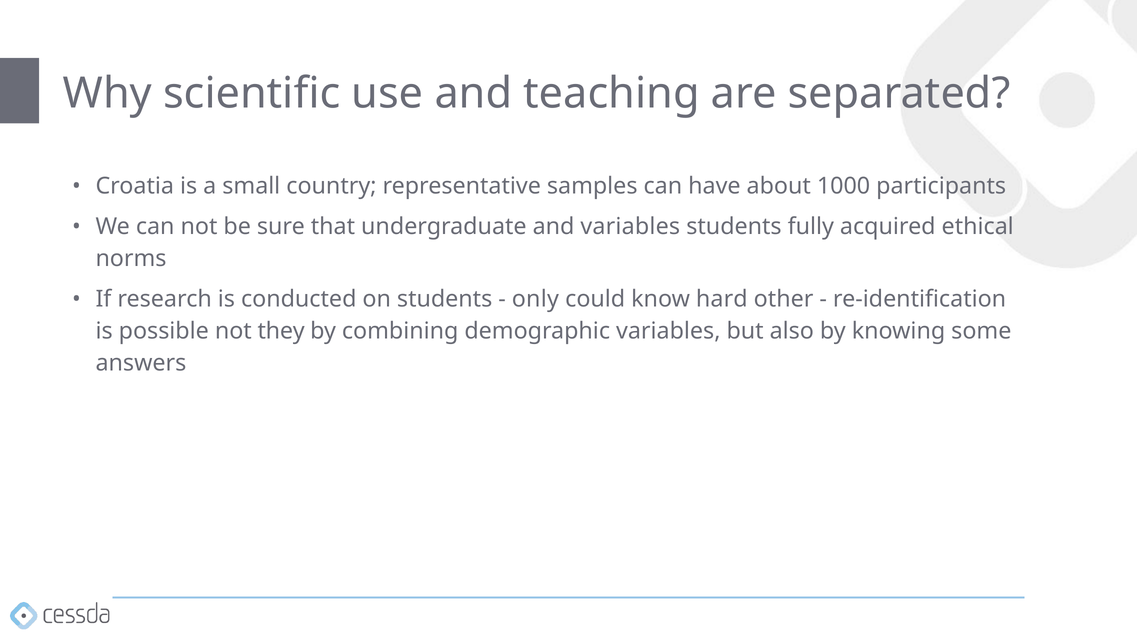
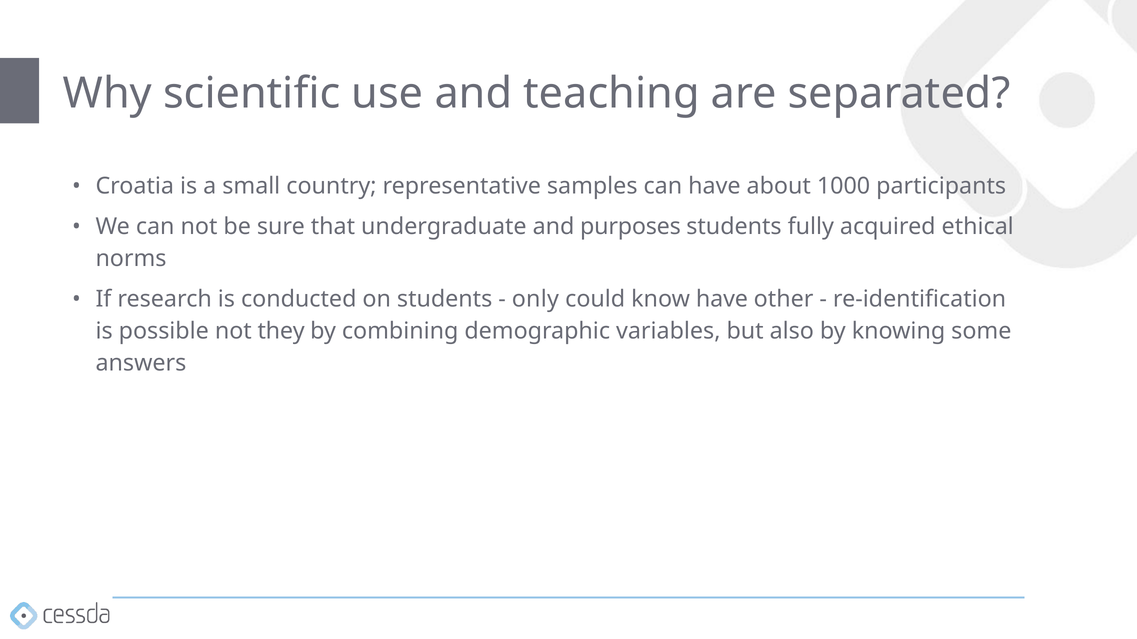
and variables: variables -> purposes (630, 227)
know hard: hard -> have (722, 299)
